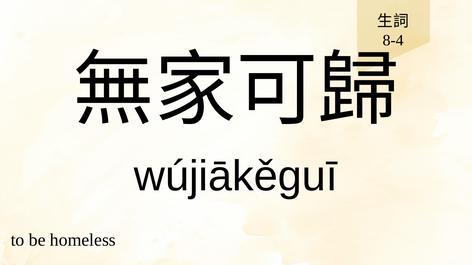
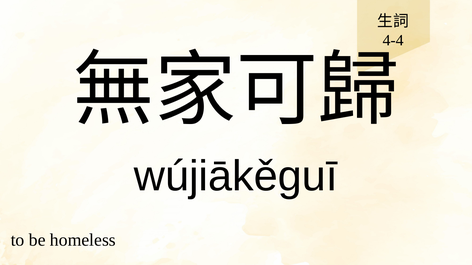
8-4: 8-4 -> 4-4 (393, 40)
